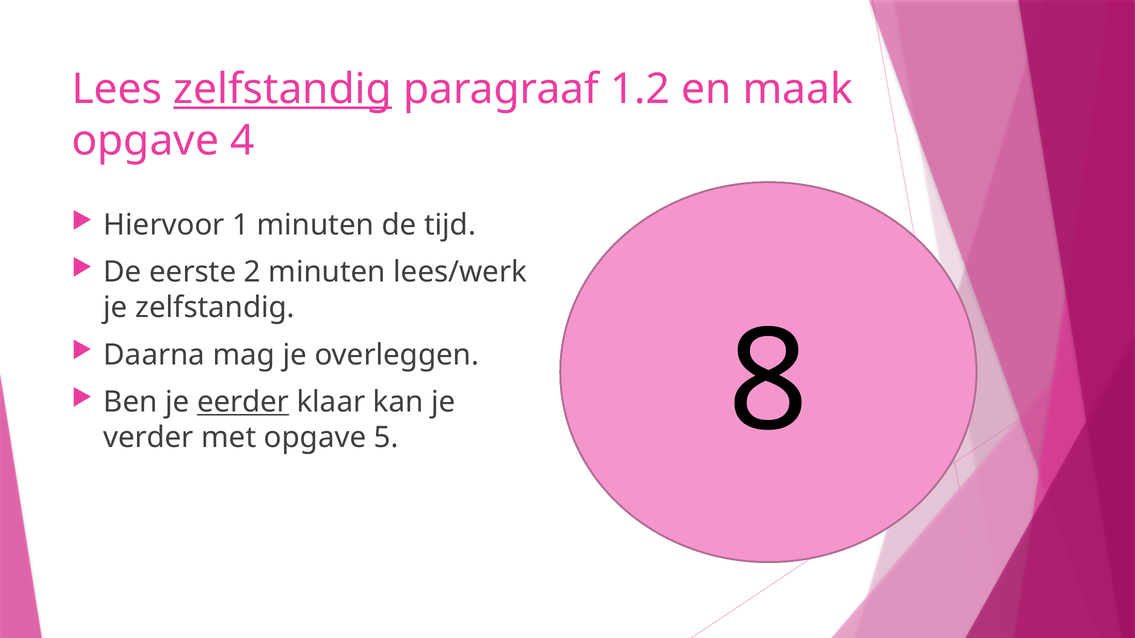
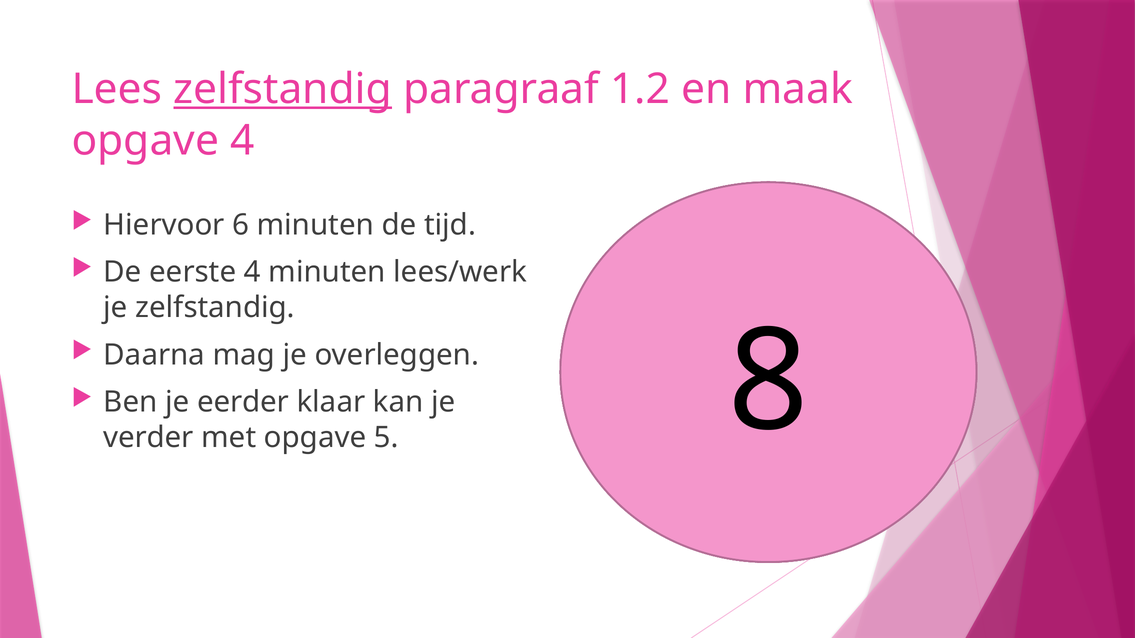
1: 1 -> 6 (241, 225)
eerste 2: 2 -> 4 (252, 272)
eerder underline: present -> none (243, 402)
